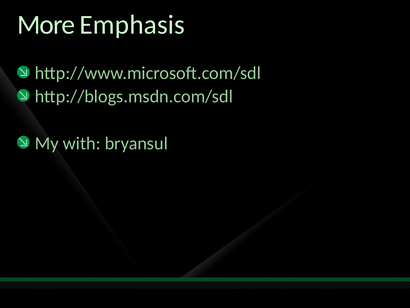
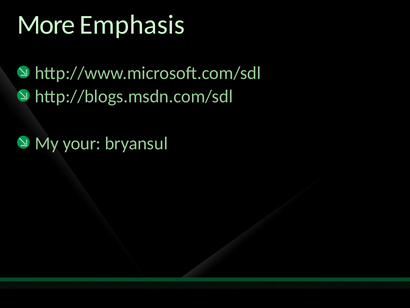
with: with -> your (82, 143)
